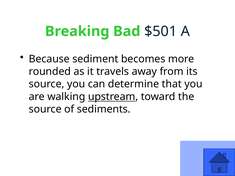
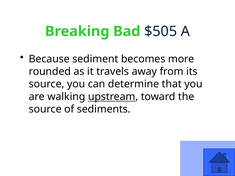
$501: $501 -> $505 (161, 31)
